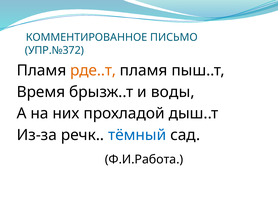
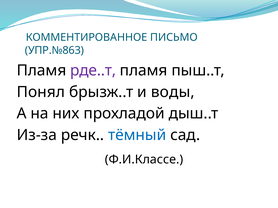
УПР.№372: УПР.№372 -> УПР.№863 (54, 50)
рде..т colour: orange -> purple (93, 71)
Время: Время -> Понял (41, 92)
Ф.И.Работа: Ф.И.Работа -> Ф.И.Классе (144, 160)
